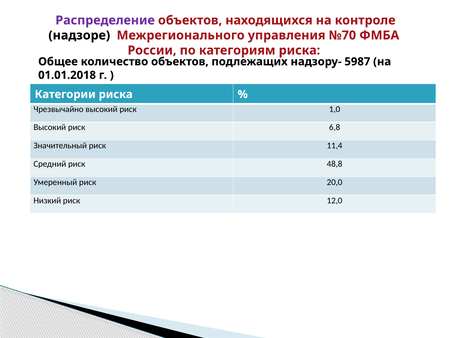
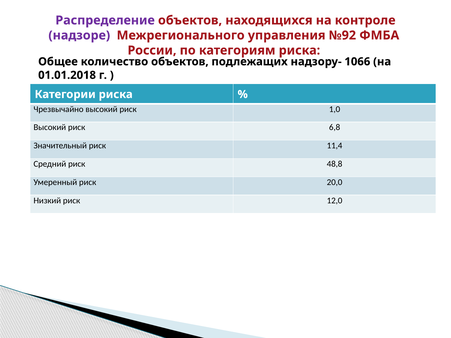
надзоре colour: black -> purple (79, 35)
№70: №70 -> №92 (342, 35)
5987: 5987 -> 1066 (357, 62)
